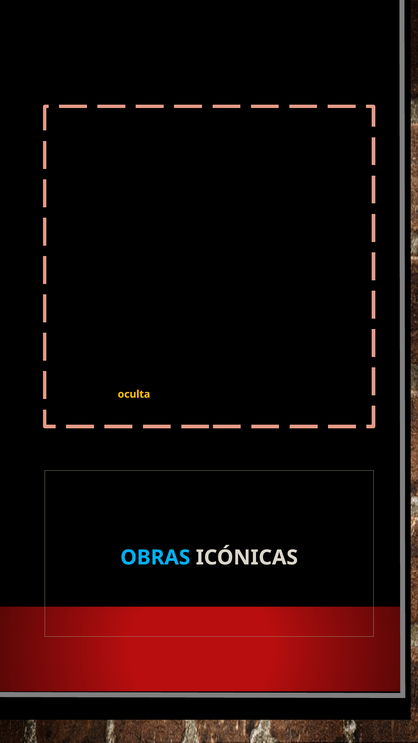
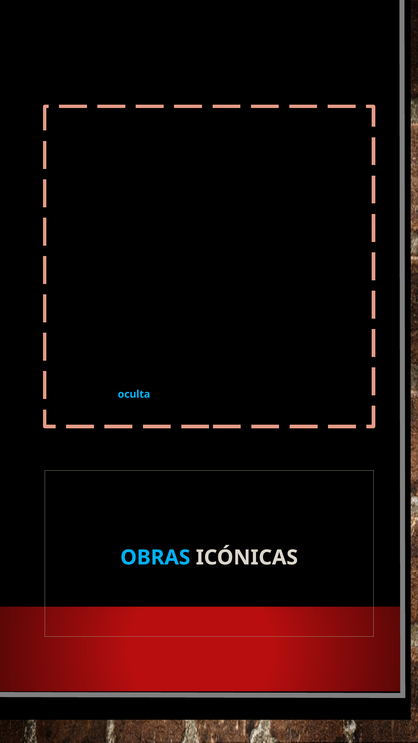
oculta colour: yellow -> light blue (134, 394)
